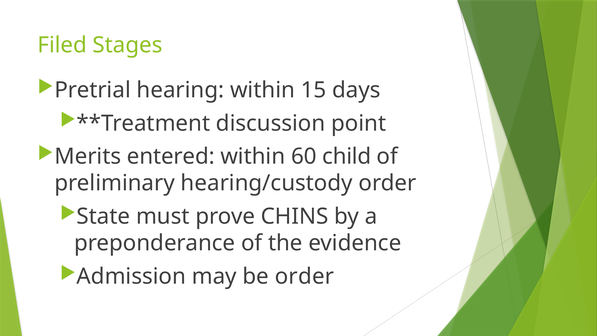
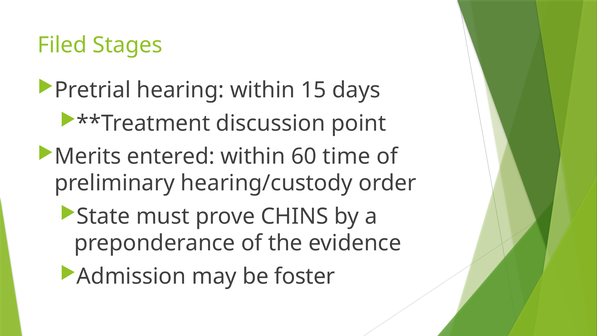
child: child -> time (347, 156)
be order: order -> foster (305, 276)
